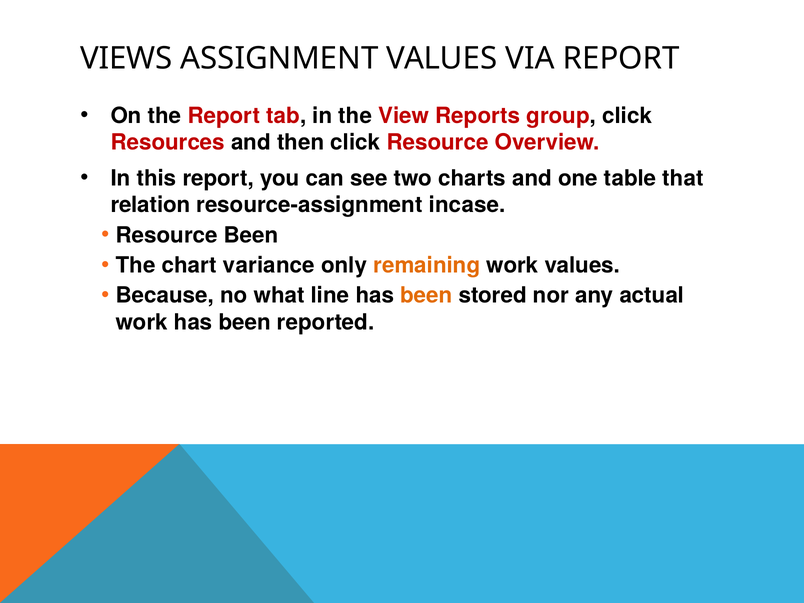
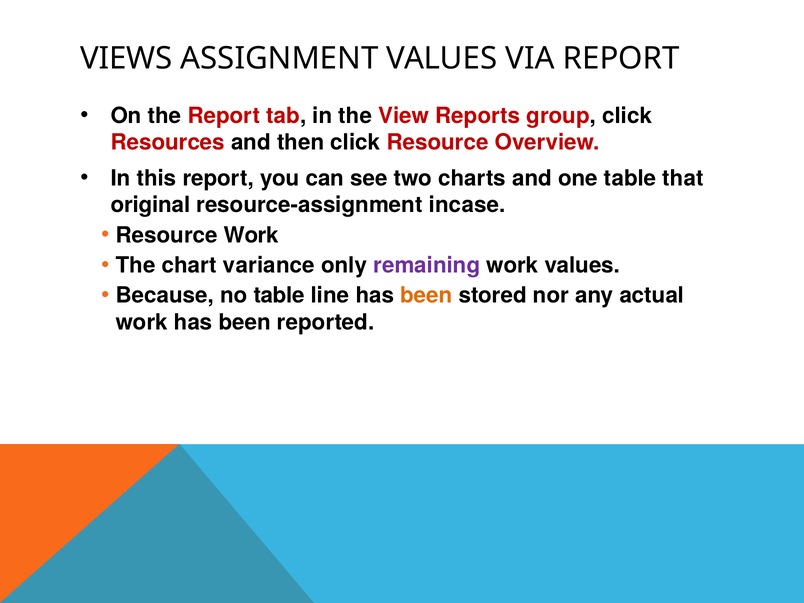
relation: relation -> original (150, 205)
Resource Been: Been -> Work (251, 235)
remaining colour: orange -> purple (427, 265)
no what: what -> table (279, 296)
